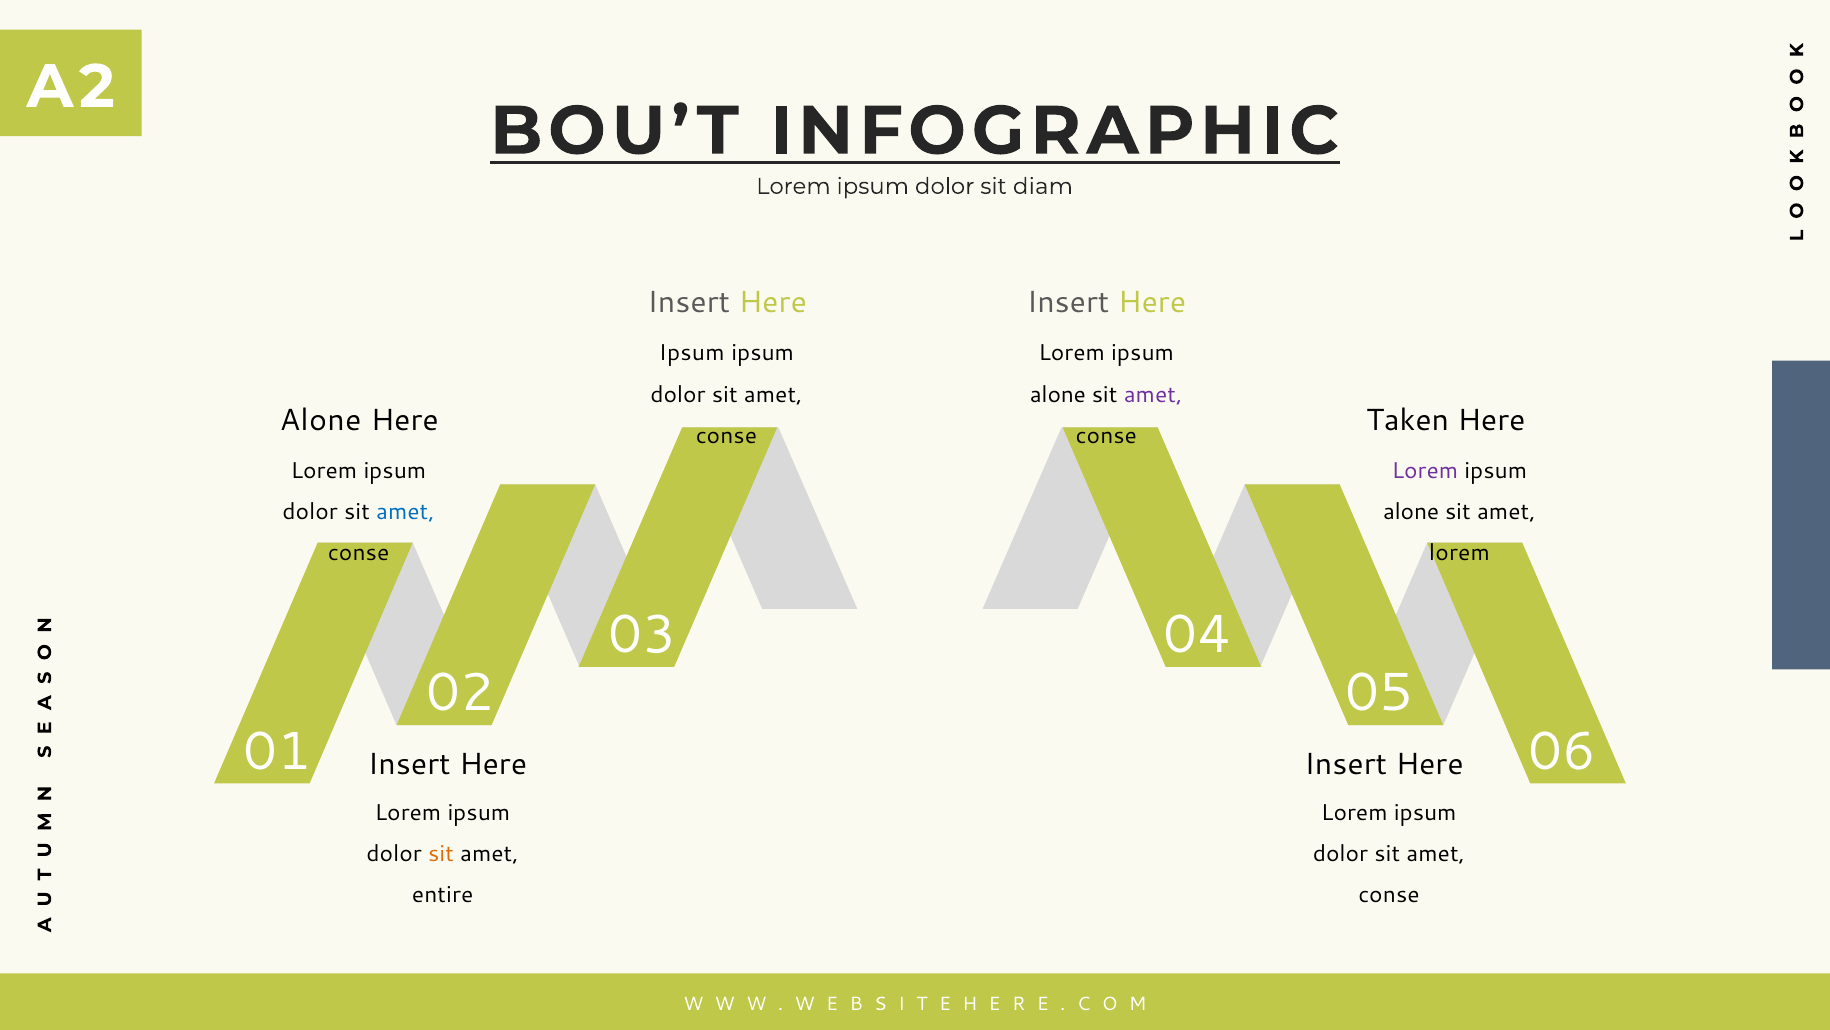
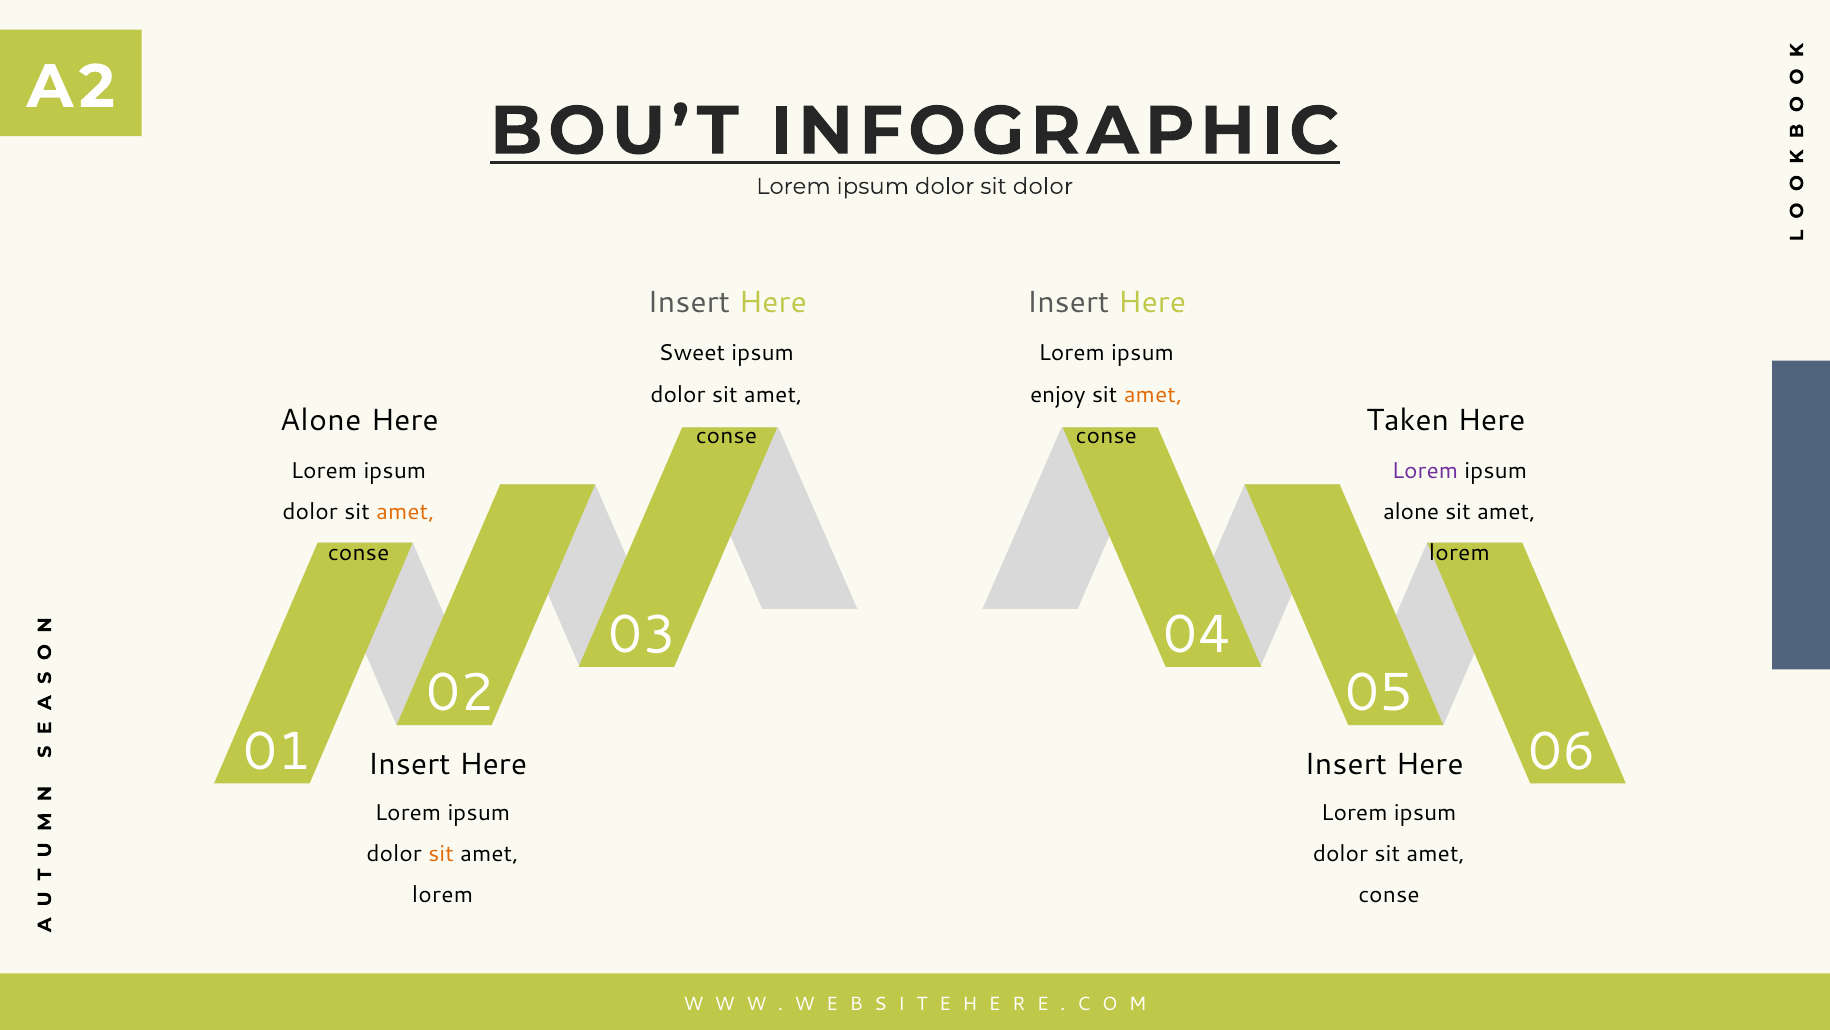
sit diam: diam -> dolor (1043, 186)
Ipsum: Ipsum -> Sweet (692, 353)
alone: alone -> enjoy (1058, 394)
amet colour: purple -> orange (1153, 394)
amet colour: blue -> orange (405, 512)
entire: entire -> lorem (443, 894)
